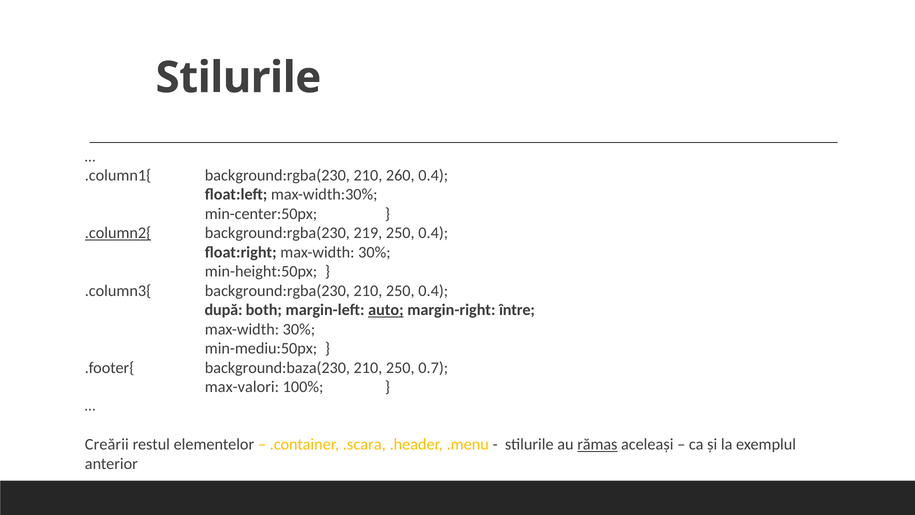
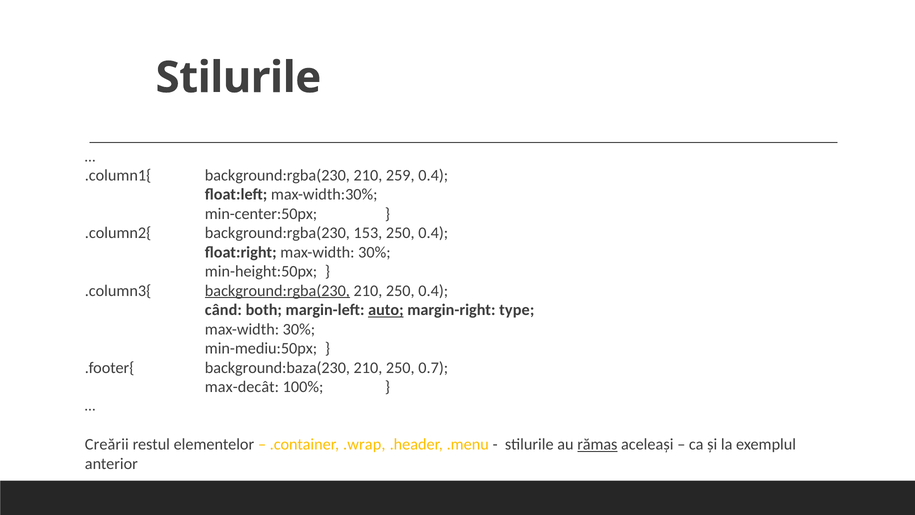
260: 260 -> 259 (400, 175)
.column2{ underline: present -> none (118, 233)
219: 219 -> 153 (368, 233)
background:rgba(230 underline: none -> present (277, 291)
după: după -> când (223, 310)
între: între -> type (517, 310)
max-valori: max-valori -> max-decât (242, 387)
.scara: .scara -> .wrap (364, 444)
